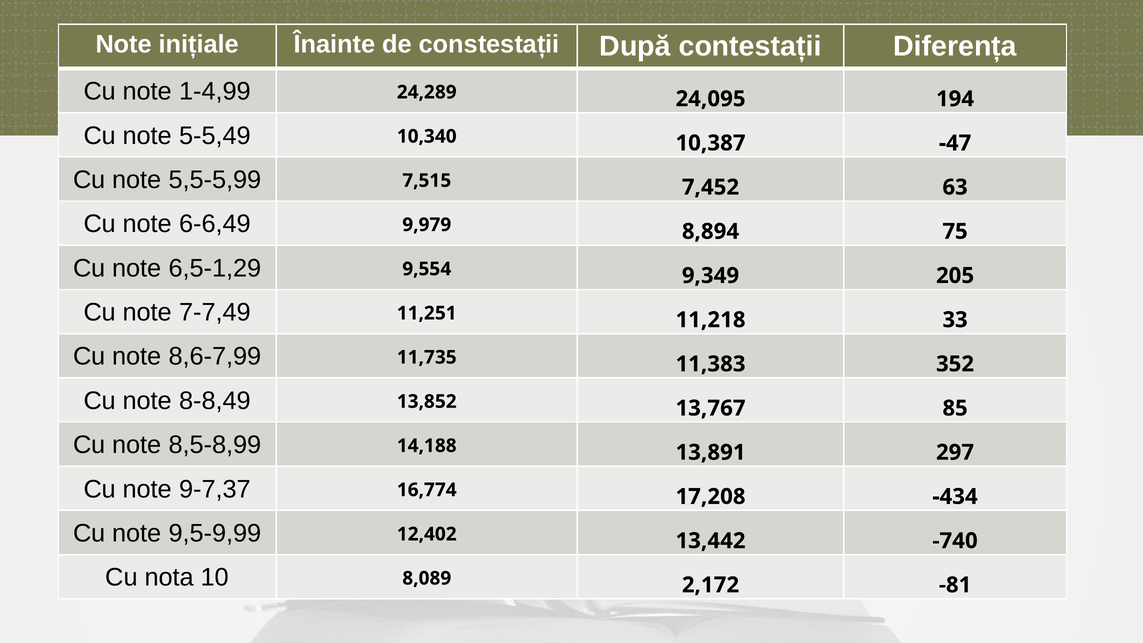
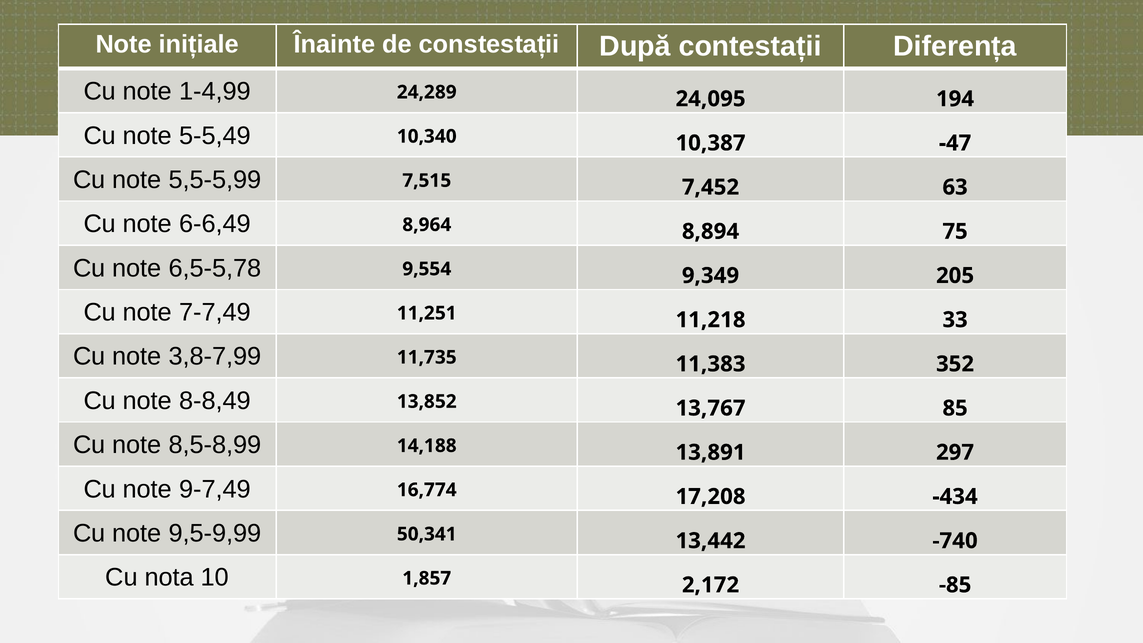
9,979: 9,979 -> 8,964 (427, 225)
6,5-1,29: 6,5-1,29 -> 6,5-5,78 (215, 268)
8,6-7,99: 8,6-7,99 -> 3,8-7,99 (215, 357)
9-7,37: 9-7,37 -> 9-7,49 (215, 489)
12,402: 12,402 -> 50,341 (427, 534)
8,089: 8,089 -> 1,857 (427, 578)
-81: -81 -> -85 (955, 585)
